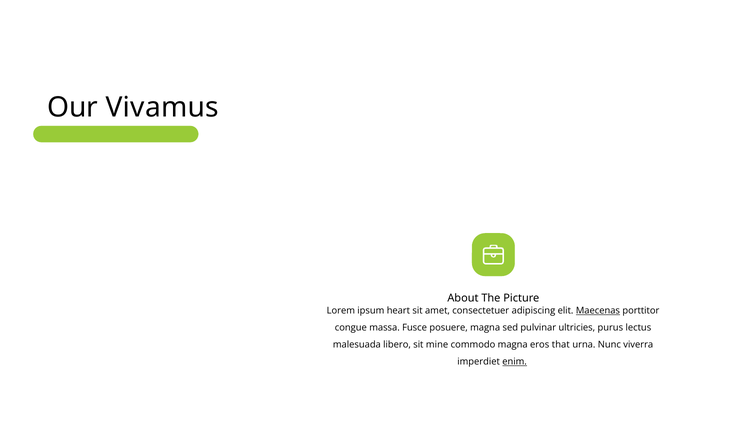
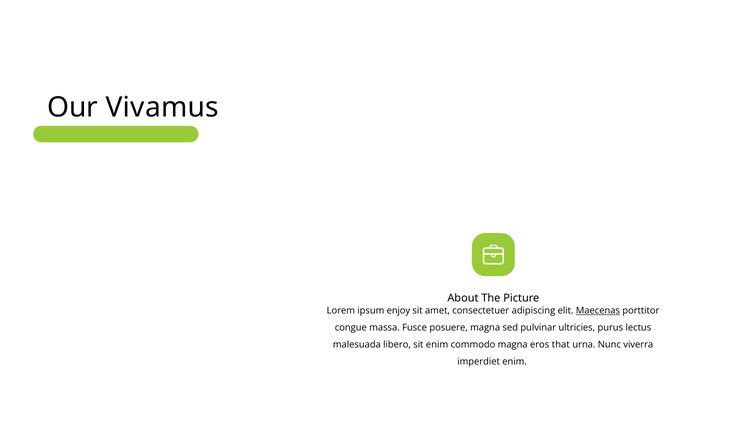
heart: heart -> enjoy (398, 310)
sit mine: mine -> enim (437, 344)
enim underline: present -> none (515, 361)
